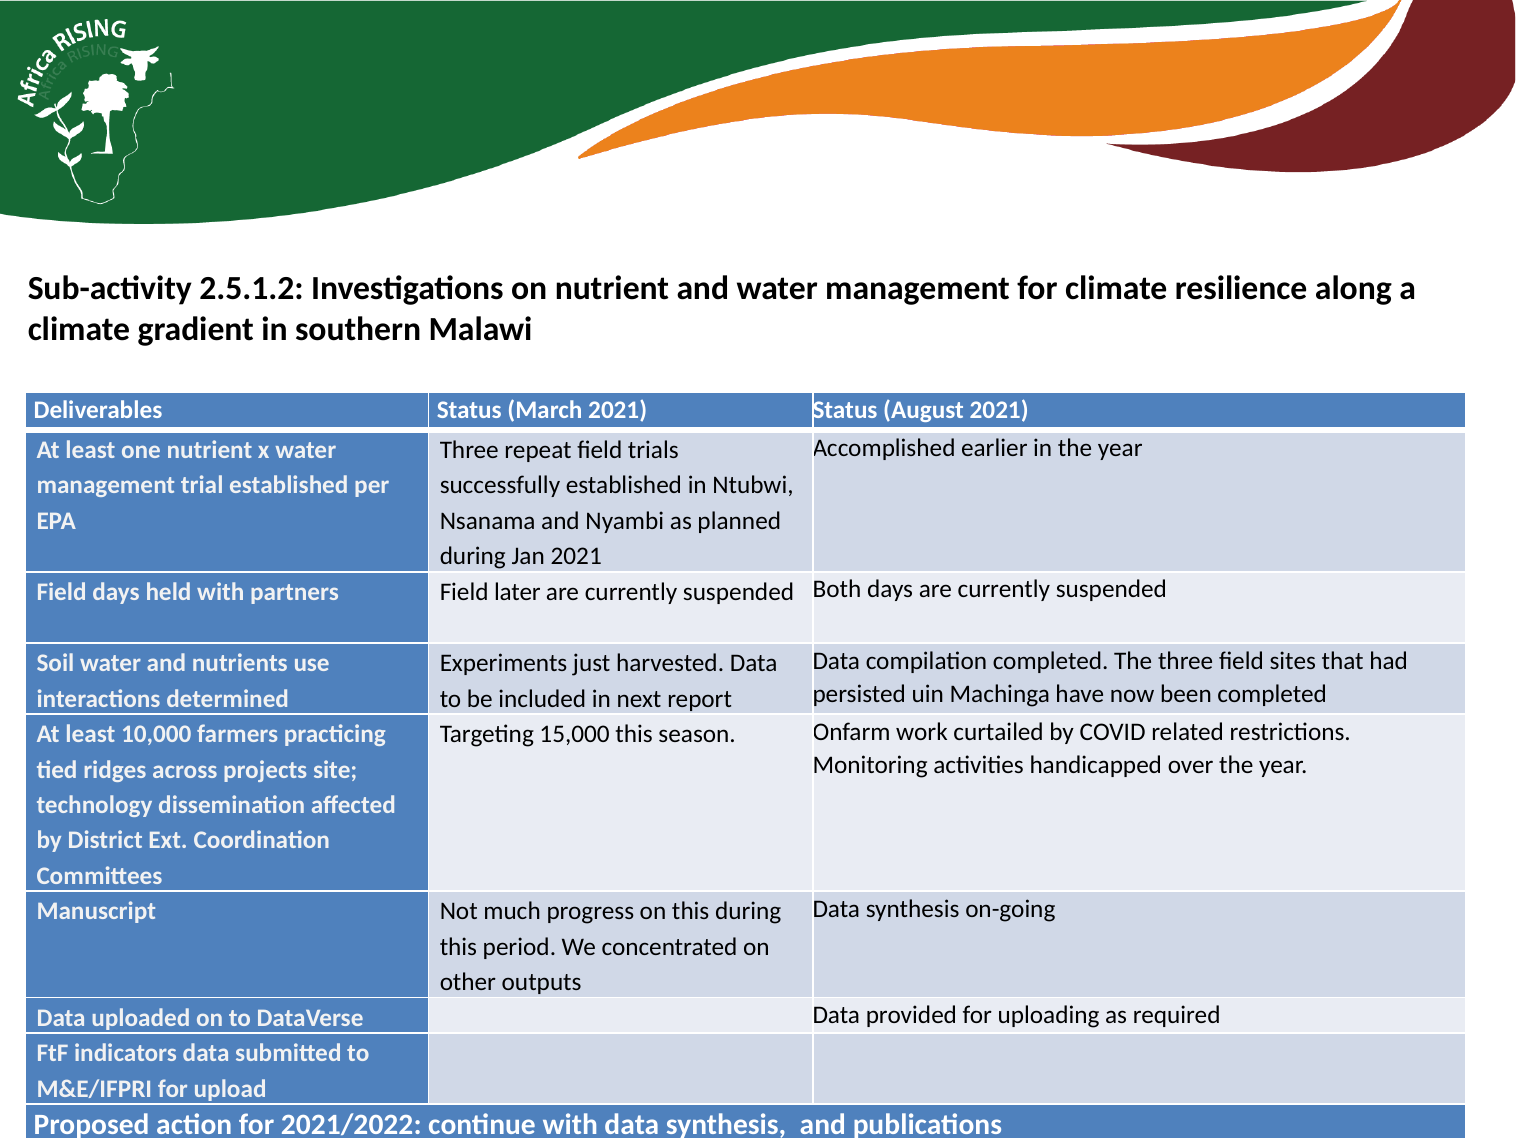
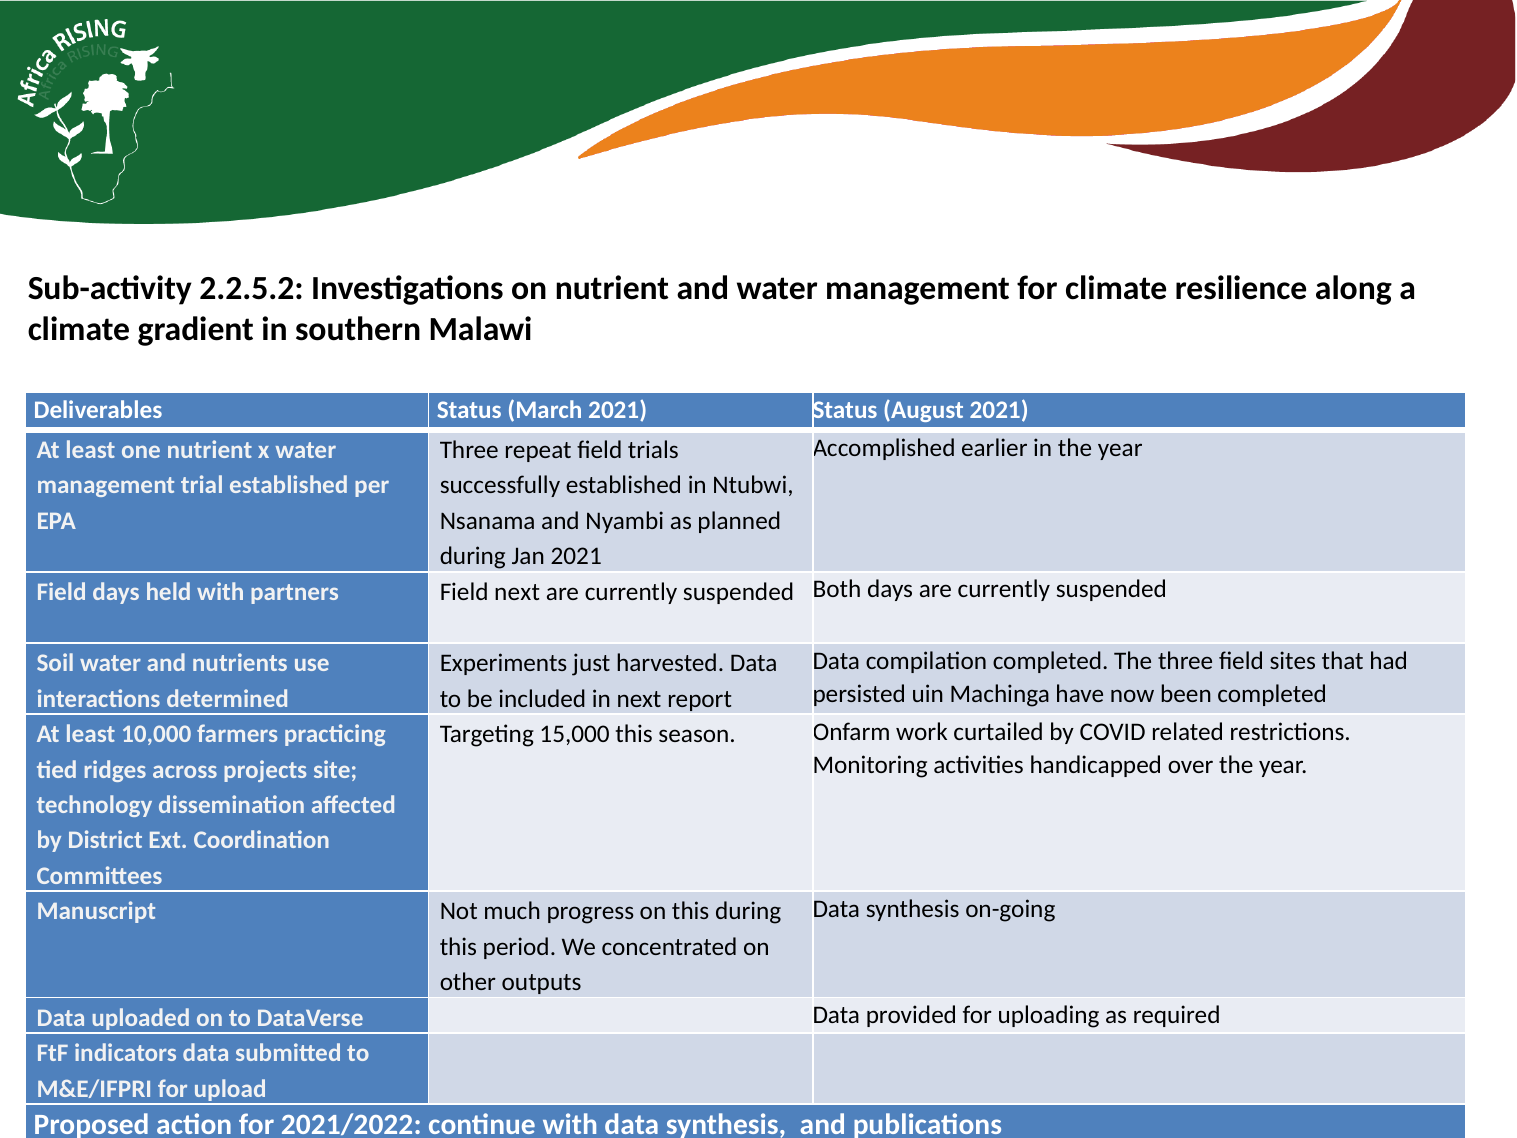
2.5.1.2: 2.5.1.2 -> 2.2.5.2 (252, 289)
Field later: later -> next (517, 592)
